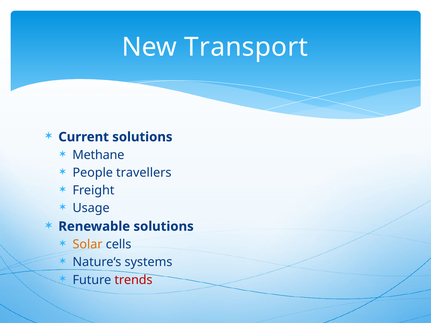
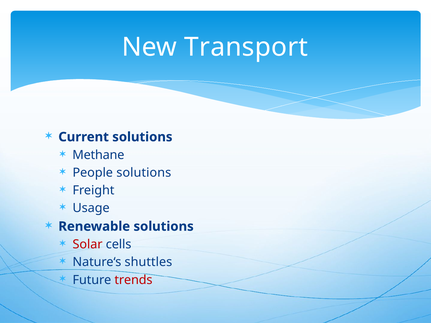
People travellers: travellers -> solutions (144, 173)
Solar colour: orange -> red (88, 245)
systems: systems -> shuttles (148, 262)
